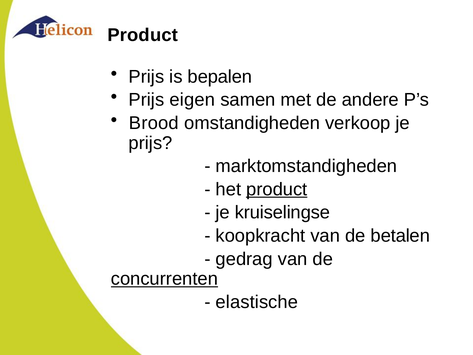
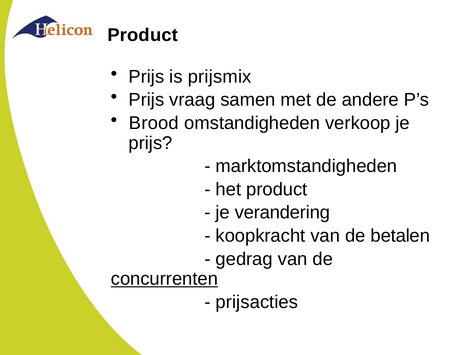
bepalen: bepalen -> prijsmix (220, 77)
eigen: eigen -> vraag (192, 100)
product underline: present -> none (277, 189)
kruiselingse: kruiselingse -> verandering (282, 212)
elastische: elastische -> prijsacties (257, 302)
